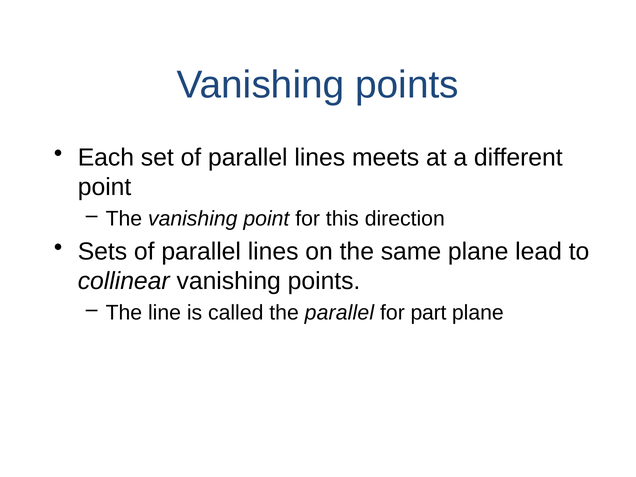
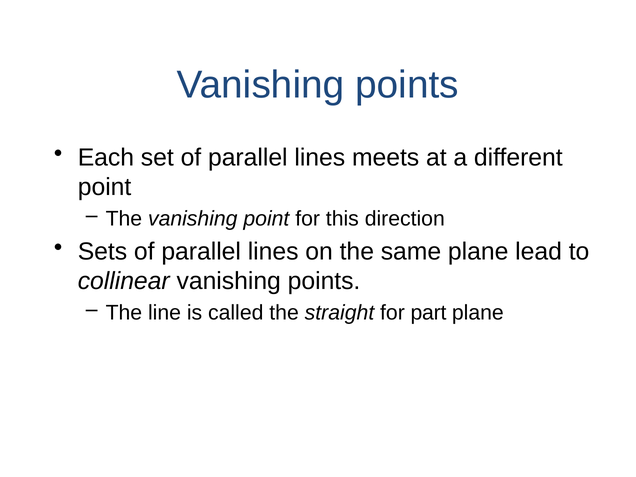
the parallel: parallel -> straight (339, 313)
